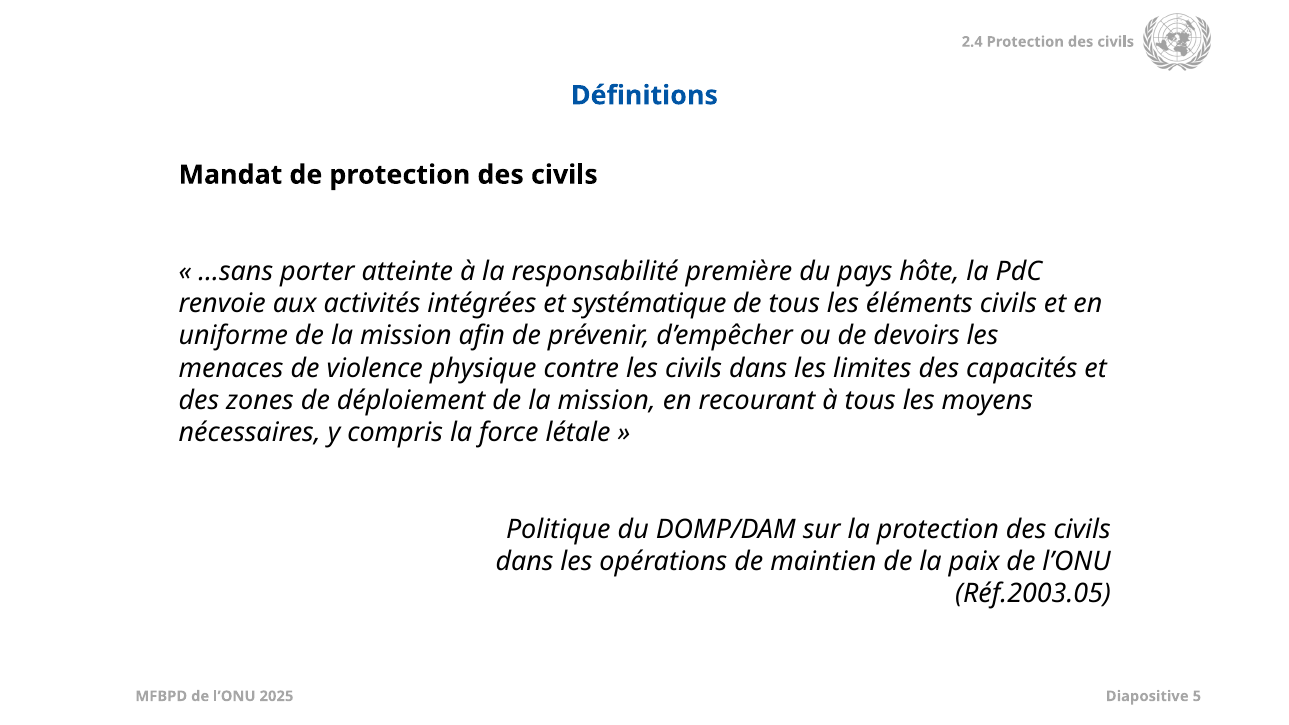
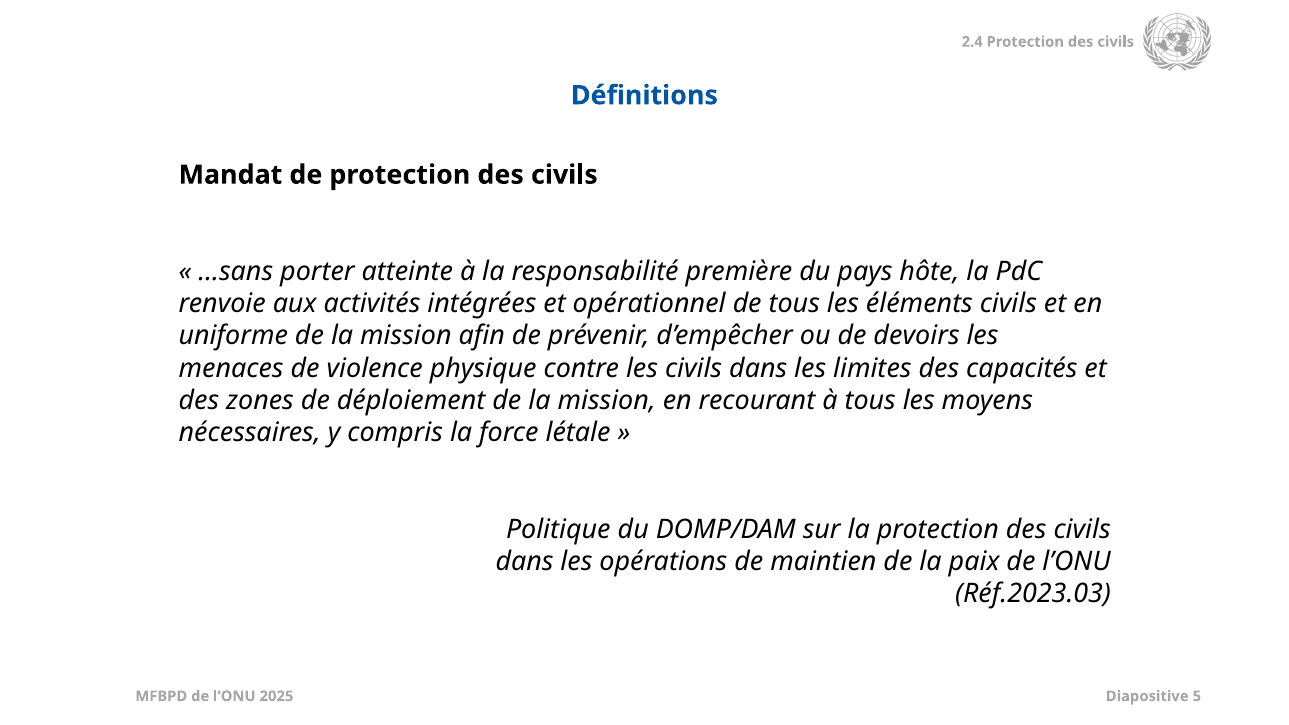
systématique: systématique -> opérationnel (649, 304)
Réf.2003.05: Réf.2003.05 -> Réf.2023.03 (1033, 594)
